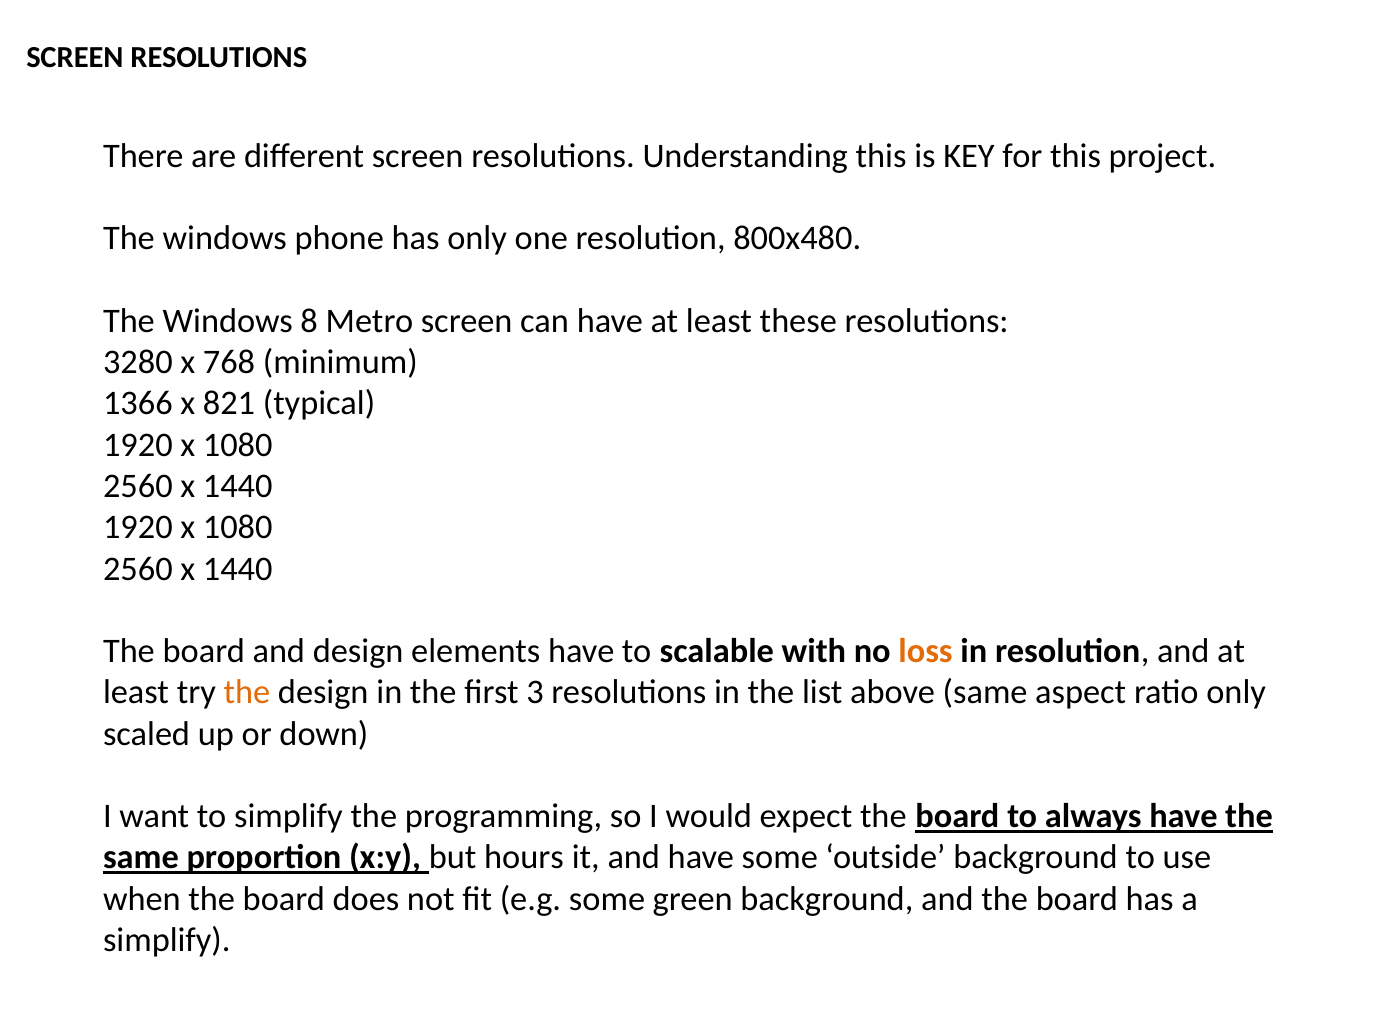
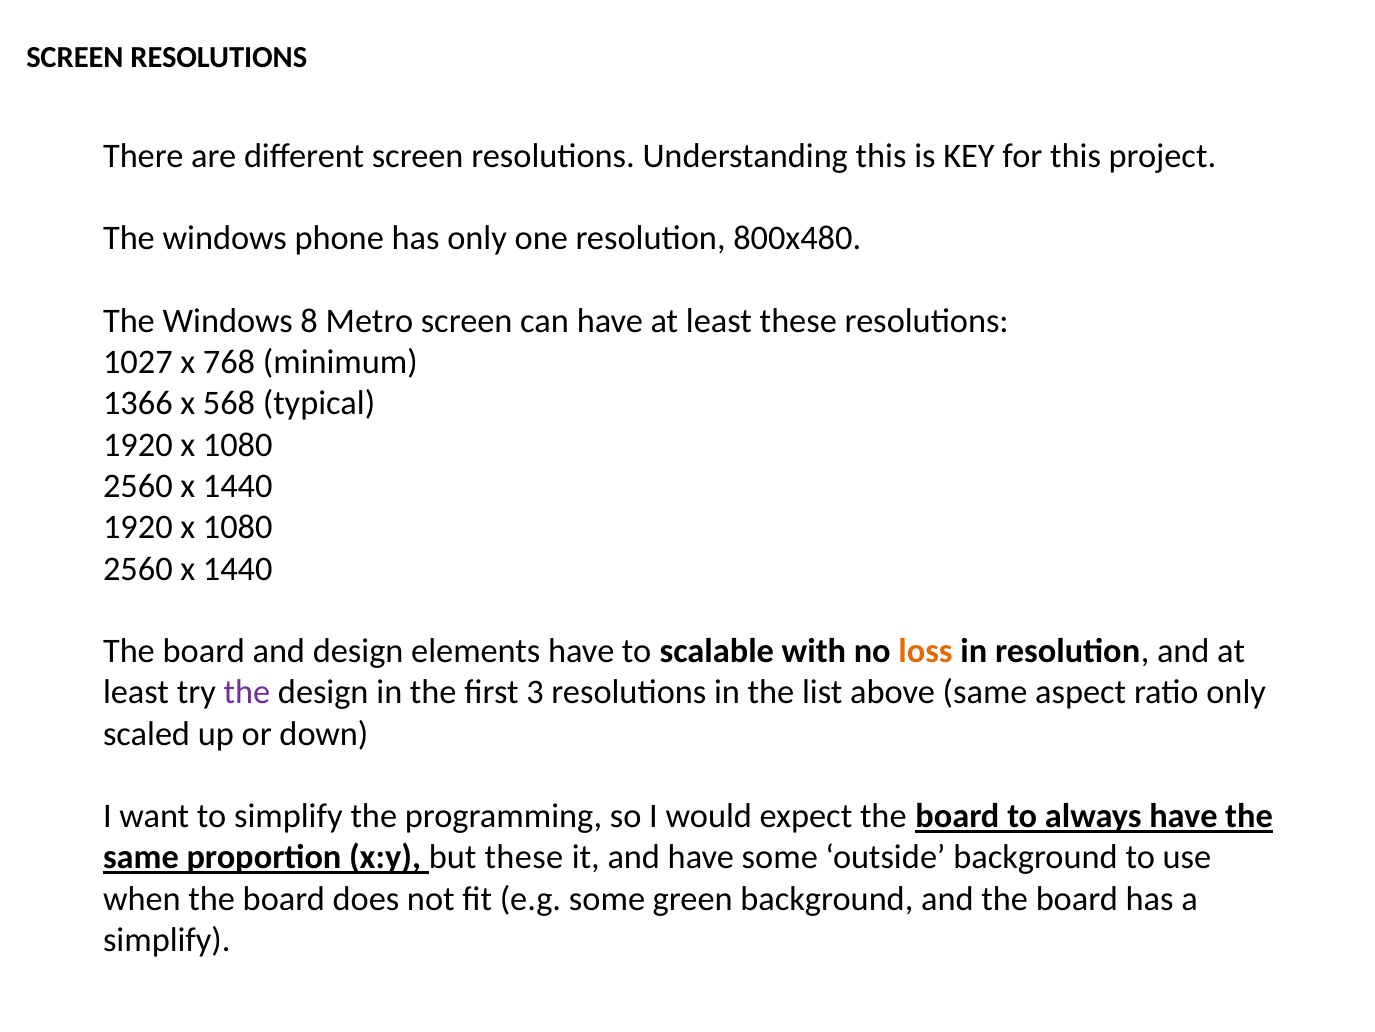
3280: 3280 -> 1027 (138, 362)
821: 821 -> 568 (229, 403)
the colour: orange -> purple (247, 692)
but hours: hours -> these (524, 857)
